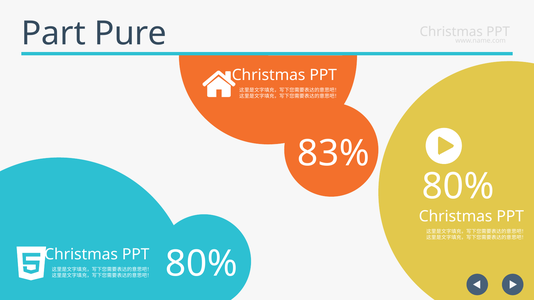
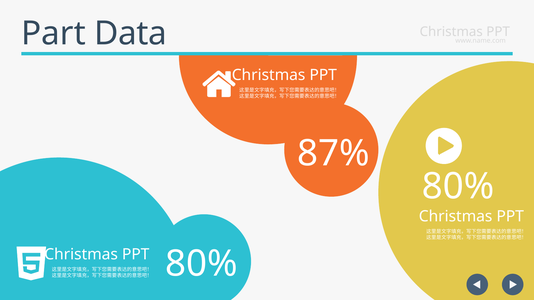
Pure: Pure -> Data (131, 34)
83%: 83% -> 87% (333, 154)
